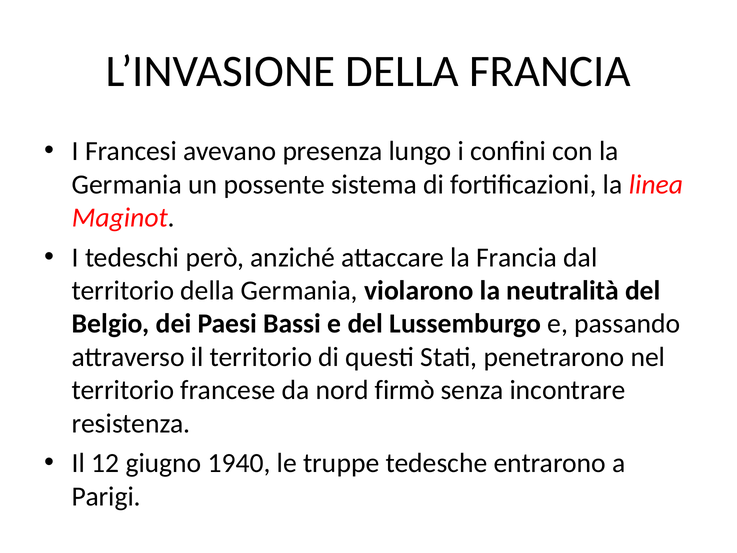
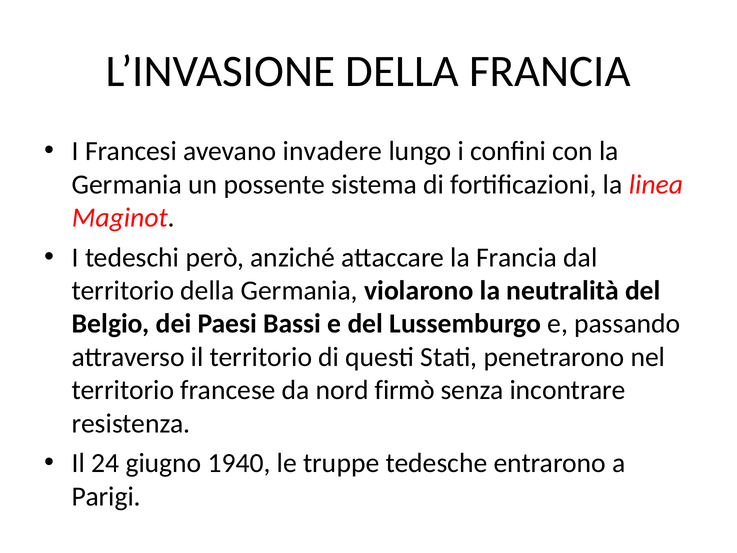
presenza: presenza -> invadere (332, 151)
12: 12 -> 24 (105, 463)
